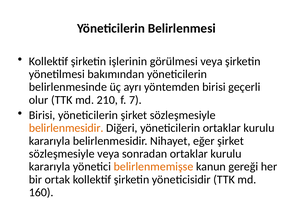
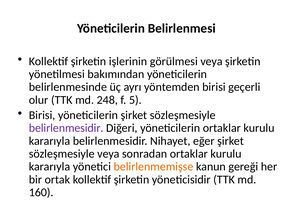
210: 210 -> 248 (107, 100)
7: 7 -> 5 (135, 100)
belirlenmesidir colour: orange -> purple (66, 128)
